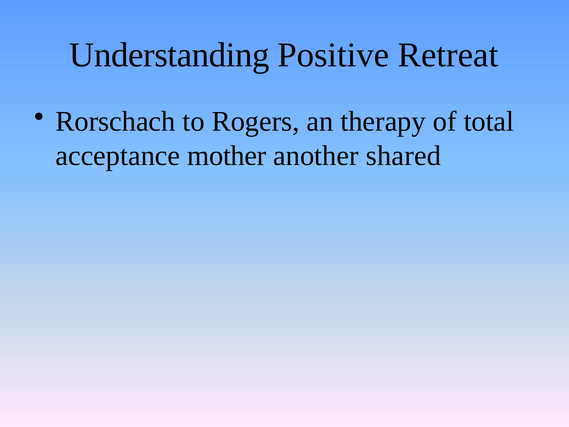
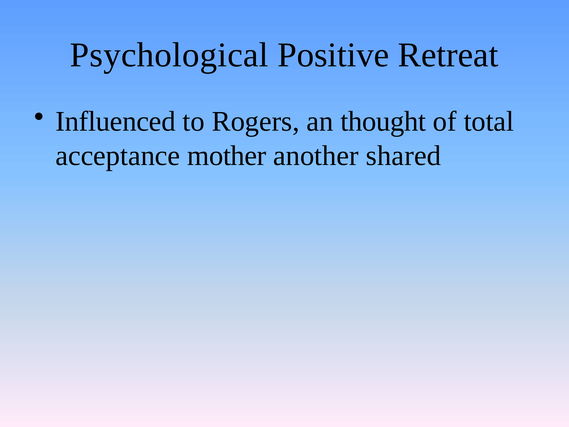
Understanding: Understanding -> Psychological (169, 55)
Rorschach: Rorschach -> Influenced (116, 121)
therapy: therapy -> thought (383, 121)
